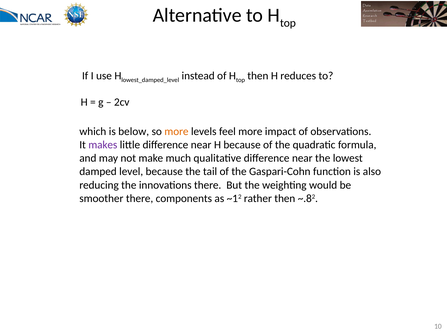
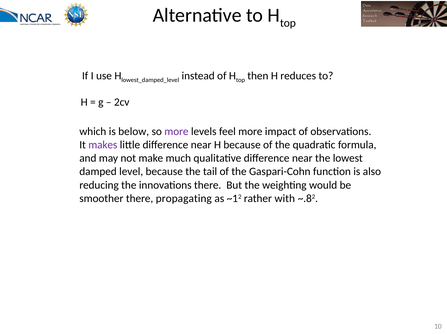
more colour: orange -> purple (176, 132)
components: components -> propagating (184, 199)
rather then: then -> with (285, 199)
